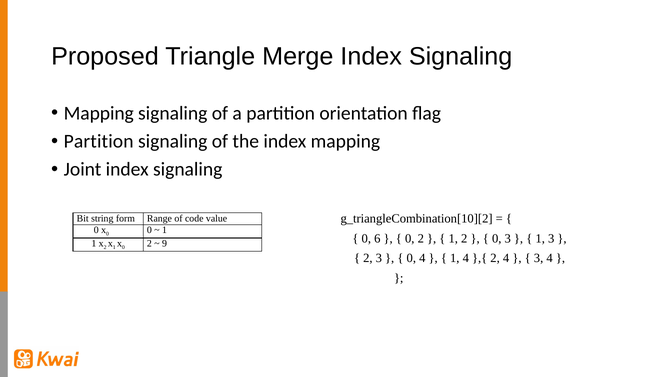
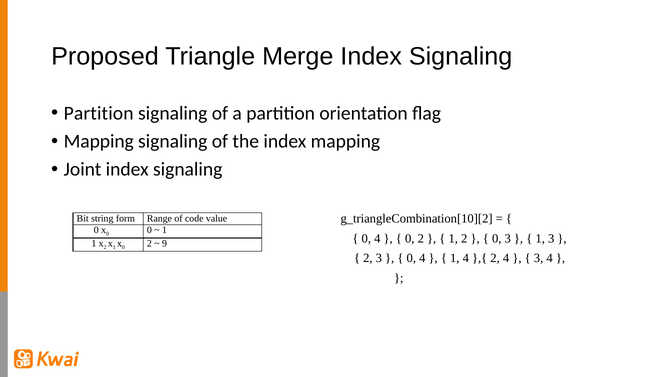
Mapping: Mapping -> Partition (99, 113)
Partition: Partition -> Mapping (99, 142)
6: 6 -> 4 (377, 239)
